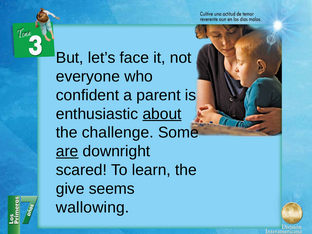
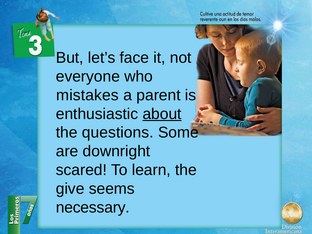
confident: confident -> mistakes (87, 95)
challenge: challenge -> questions (118, 133)
are underline: present -> none (67, 151)
wallowing: wallowing -> necessary (93, 207)
